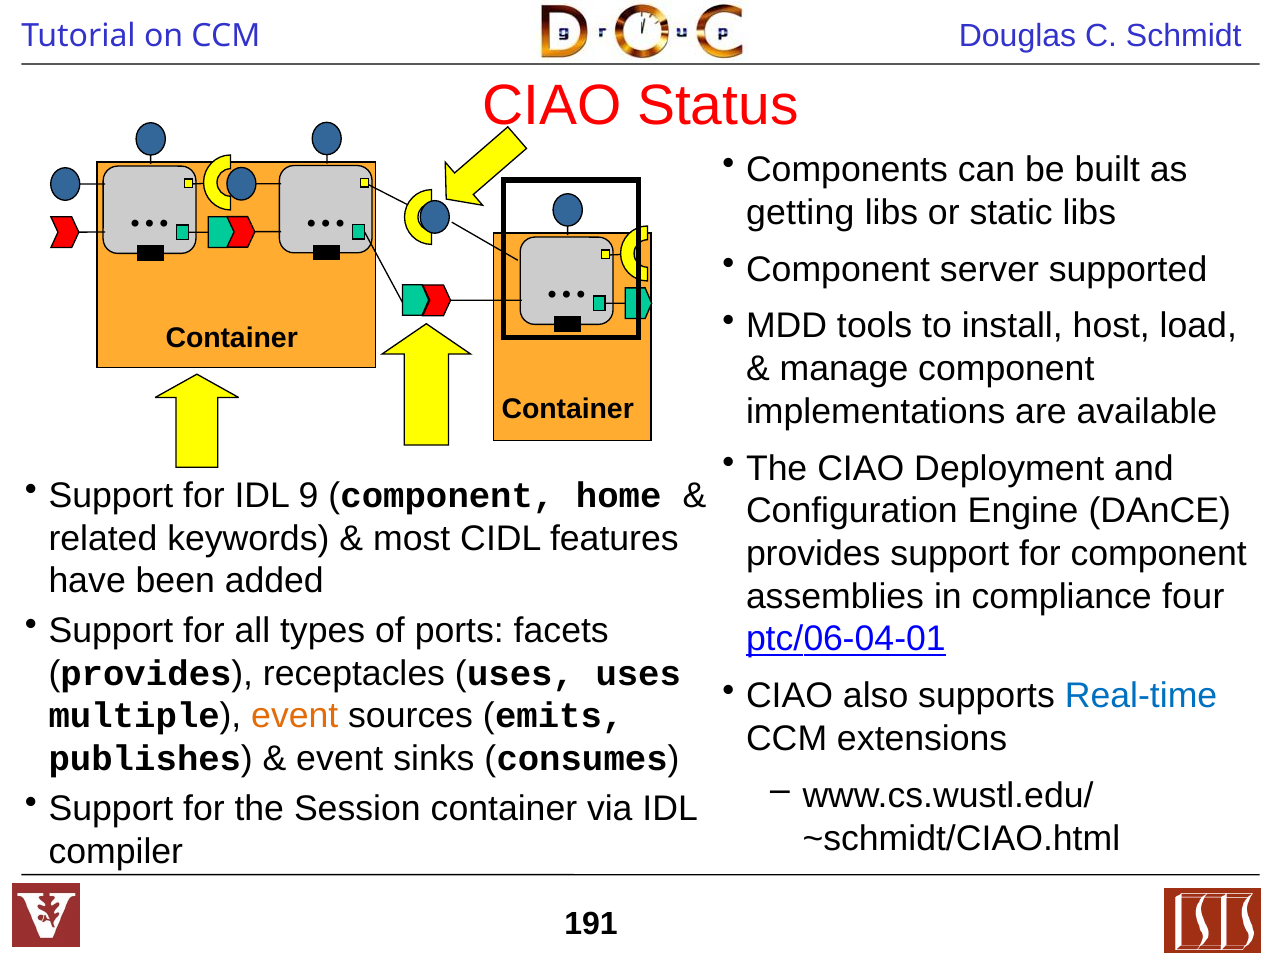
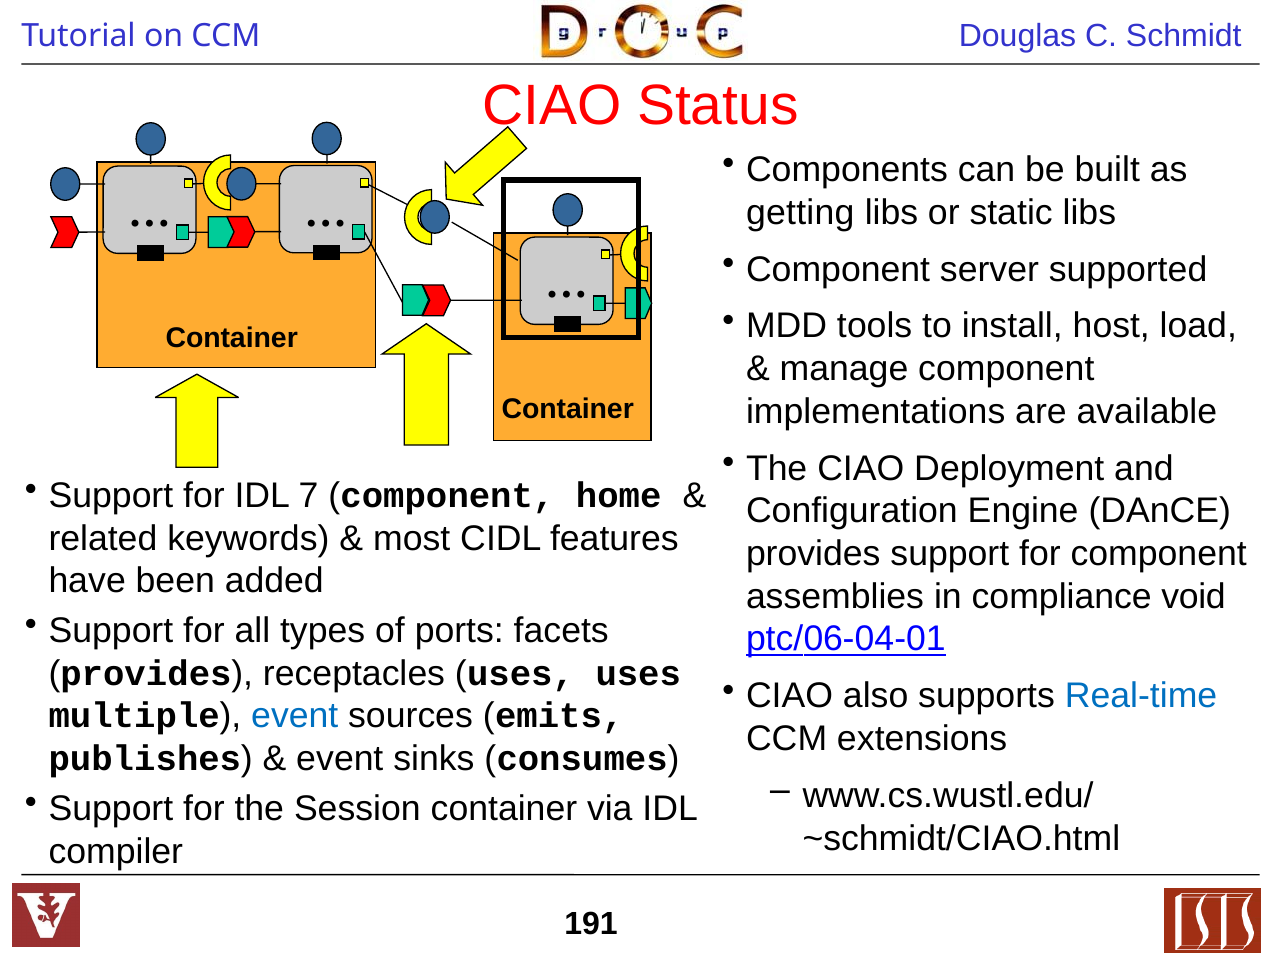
9: 9 -> 7 (309, 496)
four: four -> void (1194, 597)
event colour: orange -> blue (295, 717)
